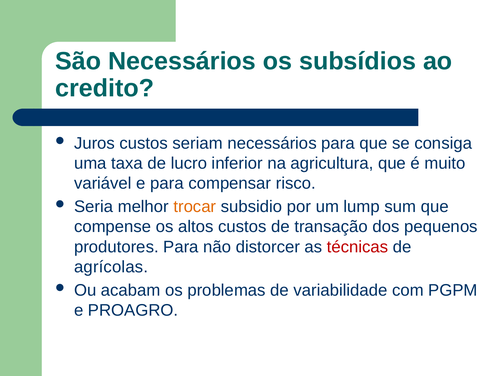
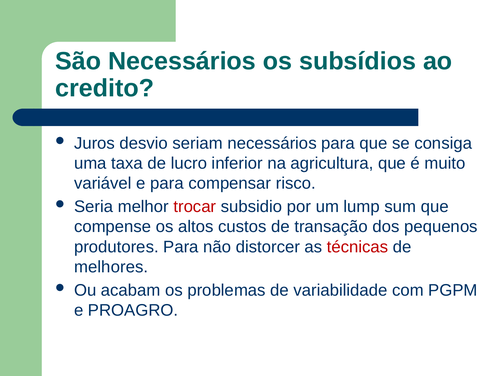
Juros custos: custos -> desvio (144, 143)
trocar colour: orange -> red (195, 207)
agrícolas: agrícolas -> melhores (111, 267)
